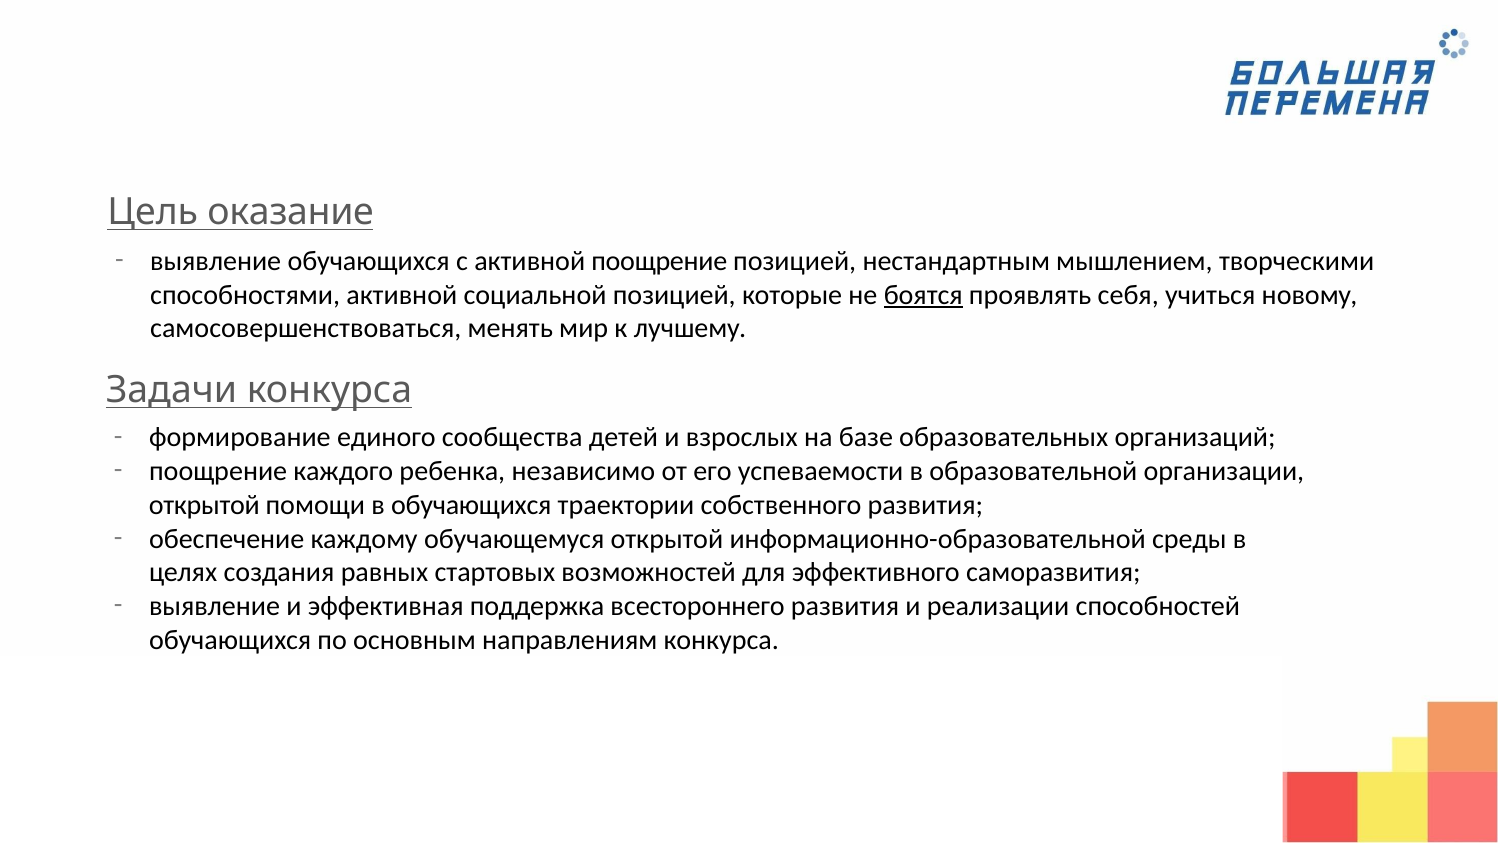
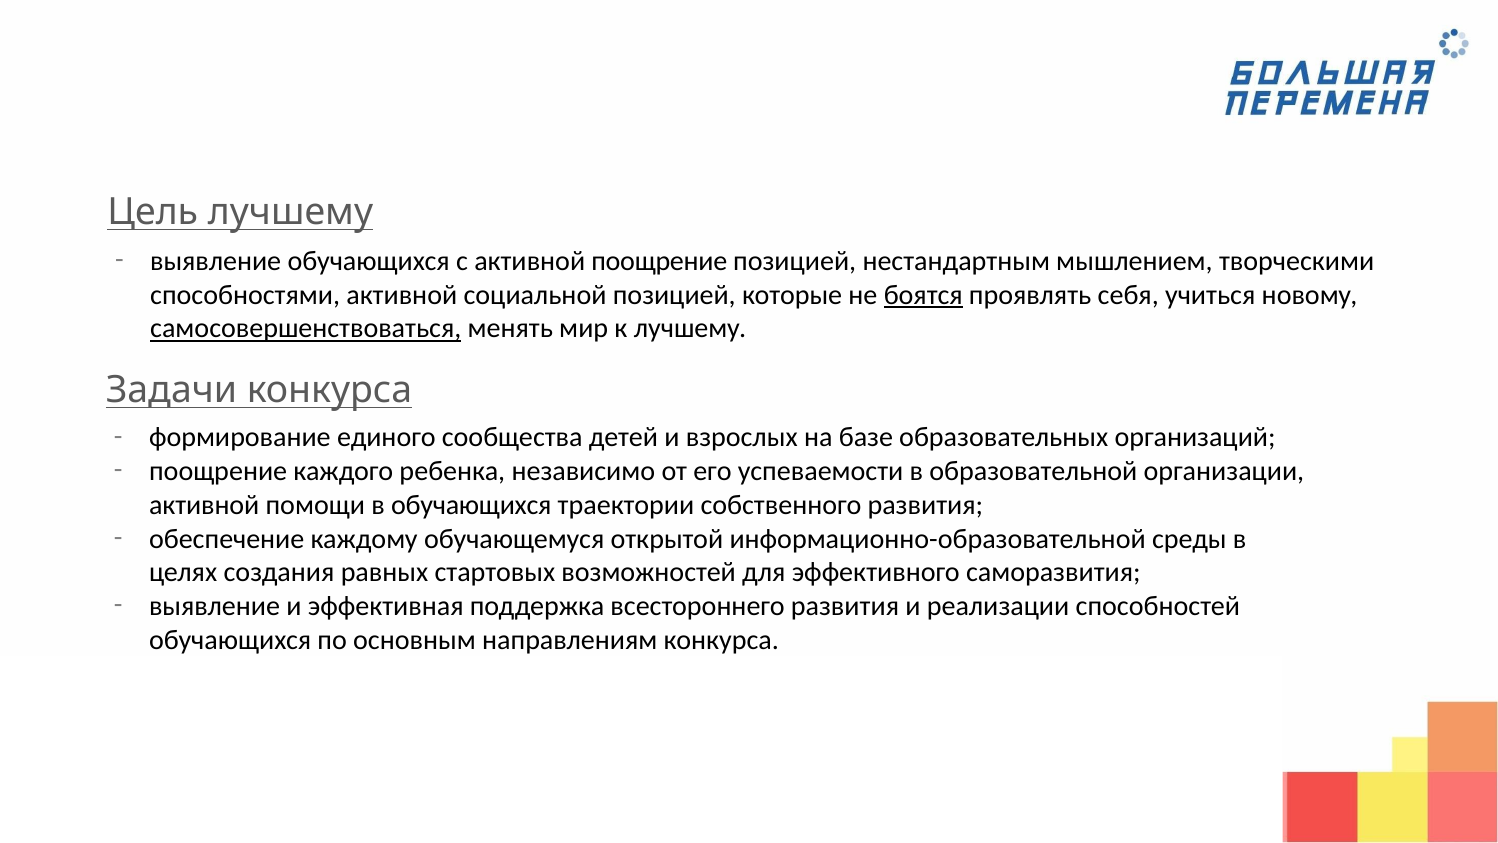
Цель оказание: оказание -> лучшему (290, 212)
самосовершенствоваться underline: none -> present (306, 329)
открытой: открытой -> активной (204, 505)
